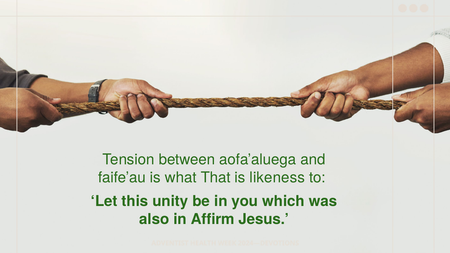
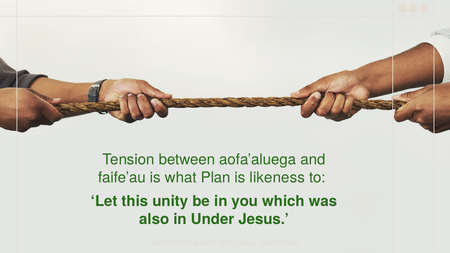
That: That -> Plan (216, 178)
Affirm: Affirm -> Under (213, 219)
